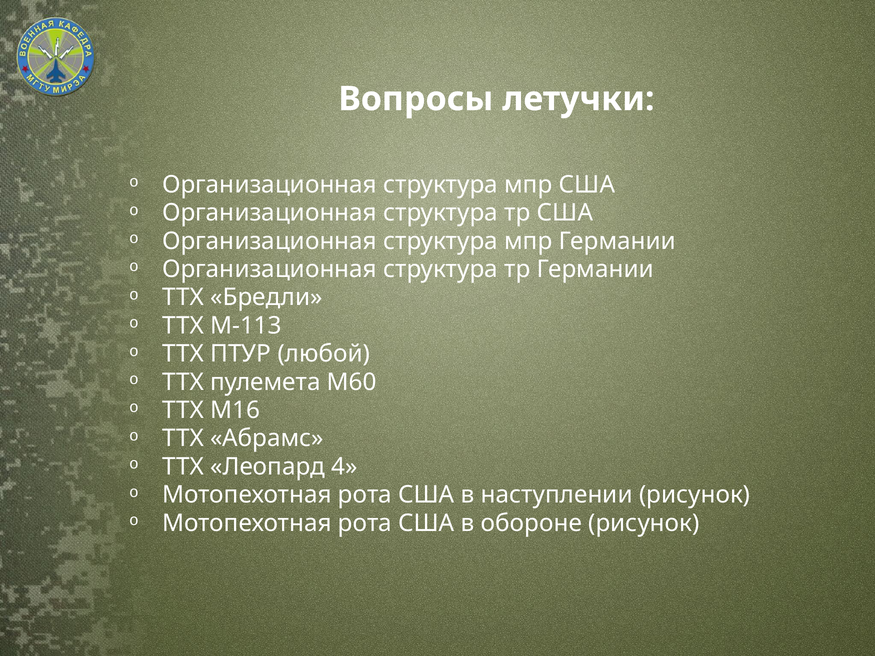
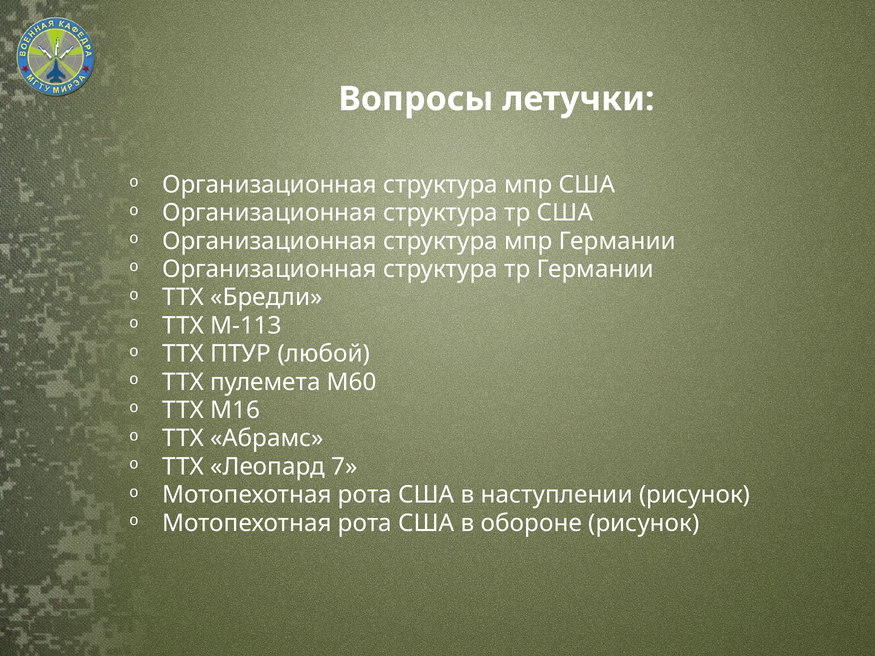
4: 4 -> 7 (345, 467)
